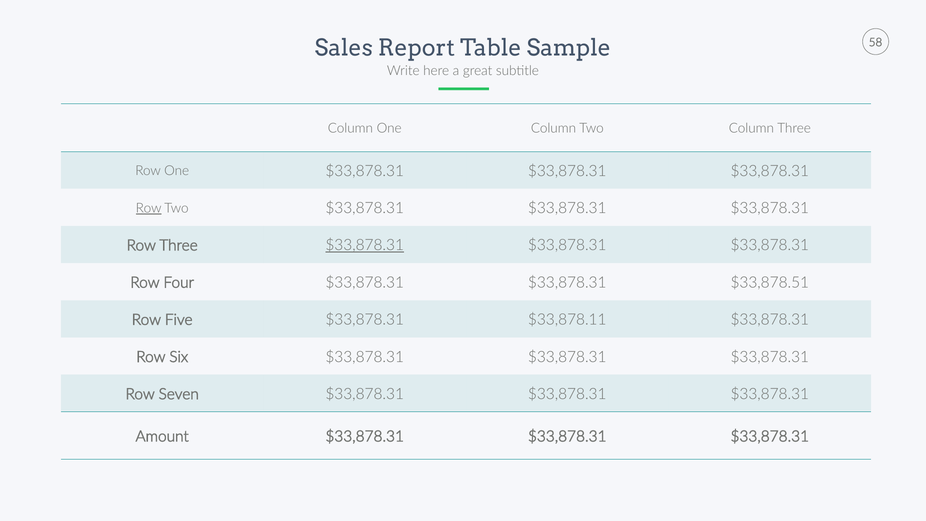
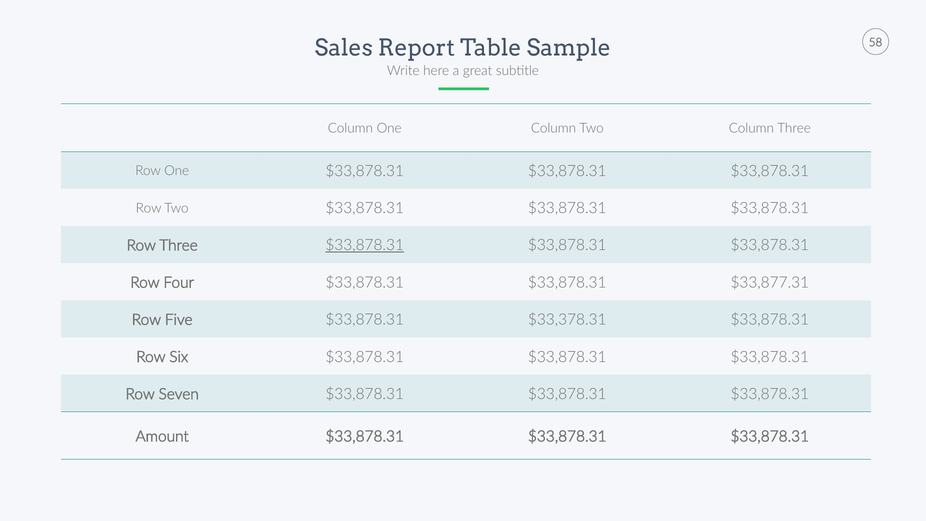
Row underline: present -> none (149, 208)
$33,878.51: $33,878.51 -> $33,877.31 (770, 283)
$33,878.11: $33,878.11 -> $33,378.31 (567, 320)
